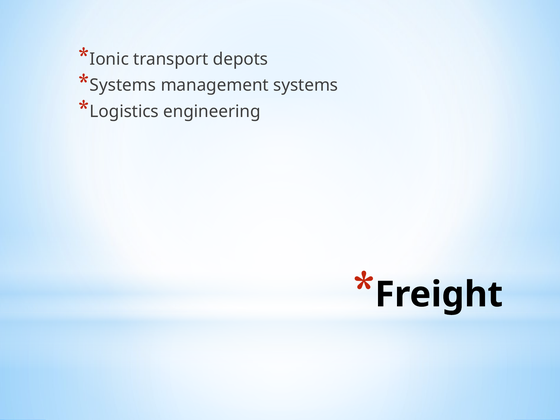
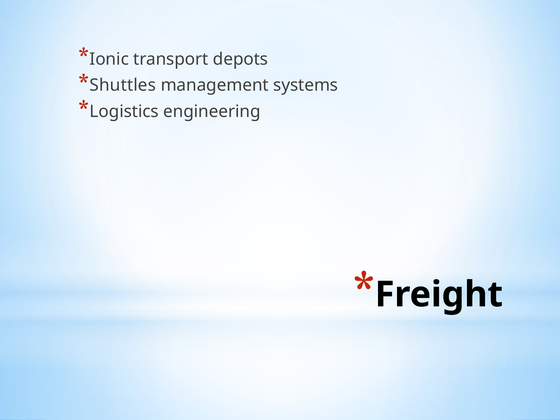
Systems: Systems -> Shuttles (123, 85)
